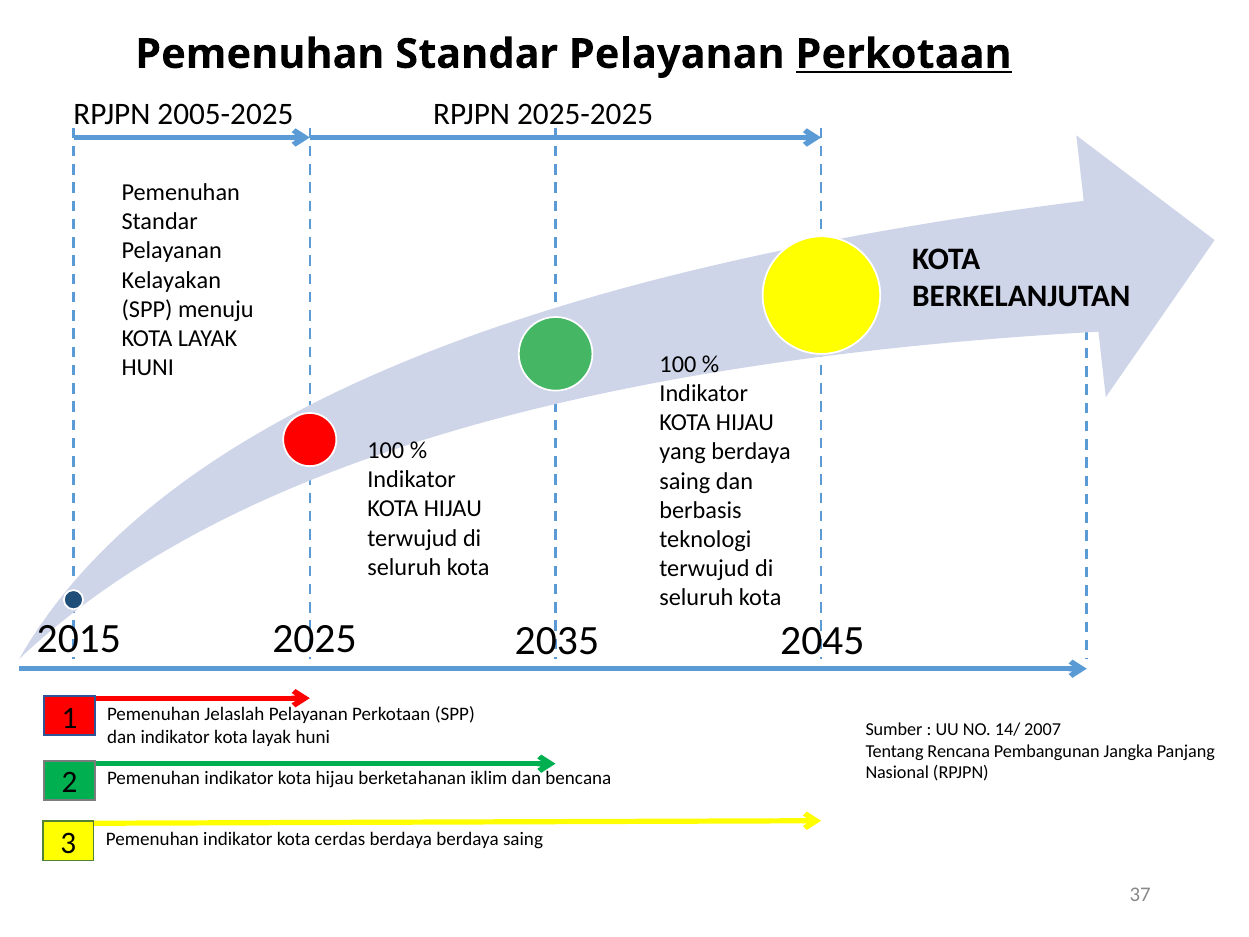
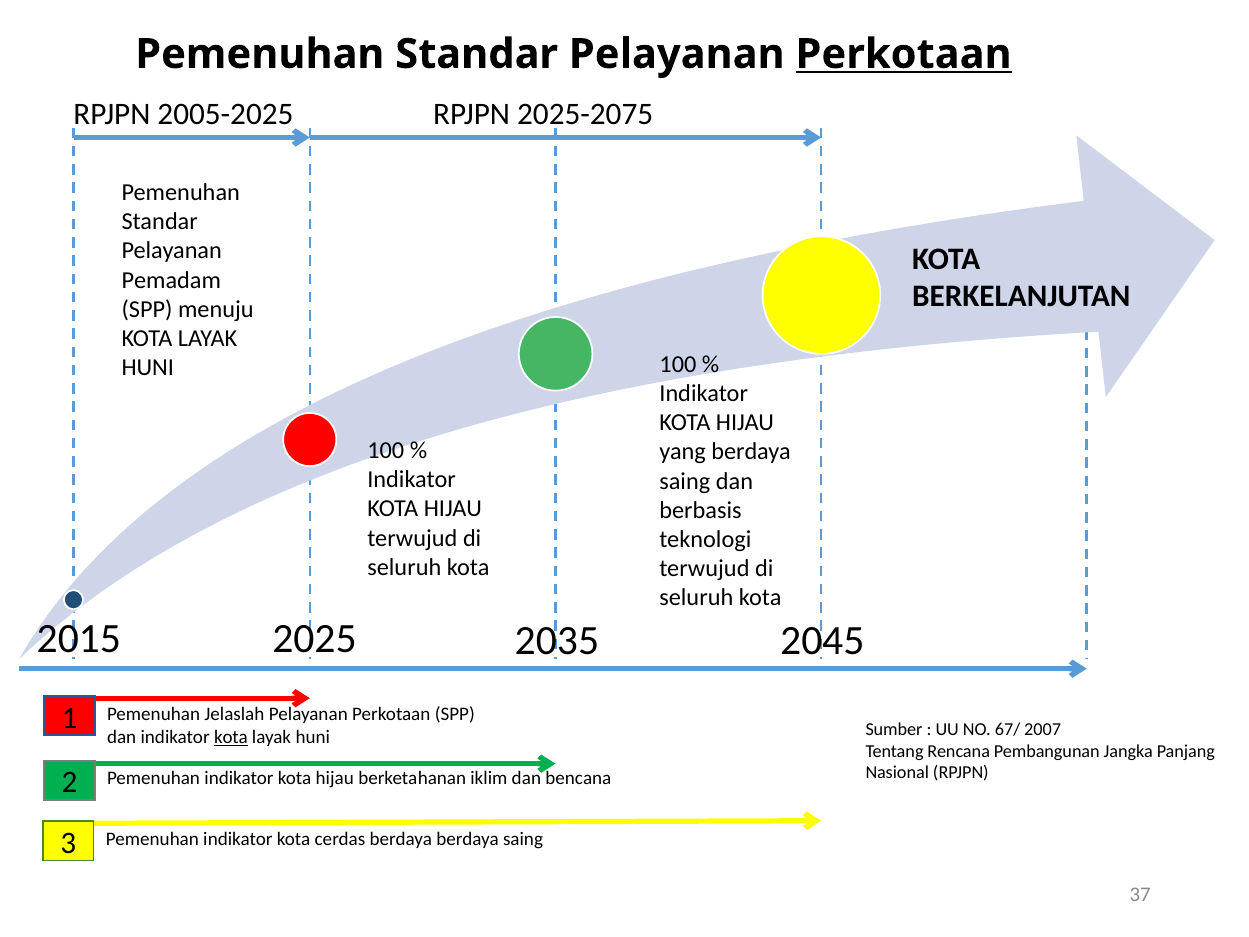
2025-2025: 2025-2025 -> 2025-2075 (585, 115)
Kelayakan: Kelayakan -> Pemadam (171, 280)
14/: 14/ -> 67/ (1008, 729)
kota underline: none -> present (231, 737)
